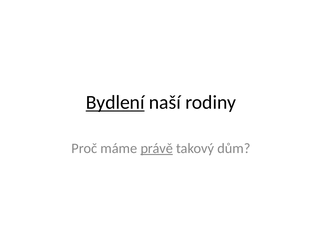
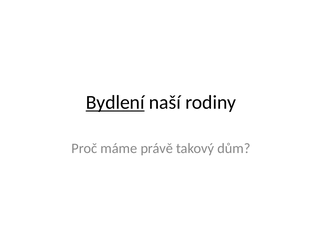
právě underline: present -> none (157, 148)
